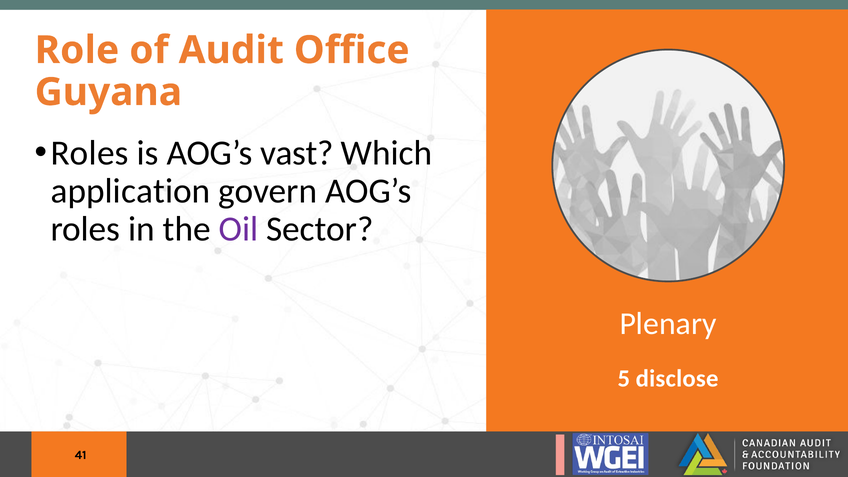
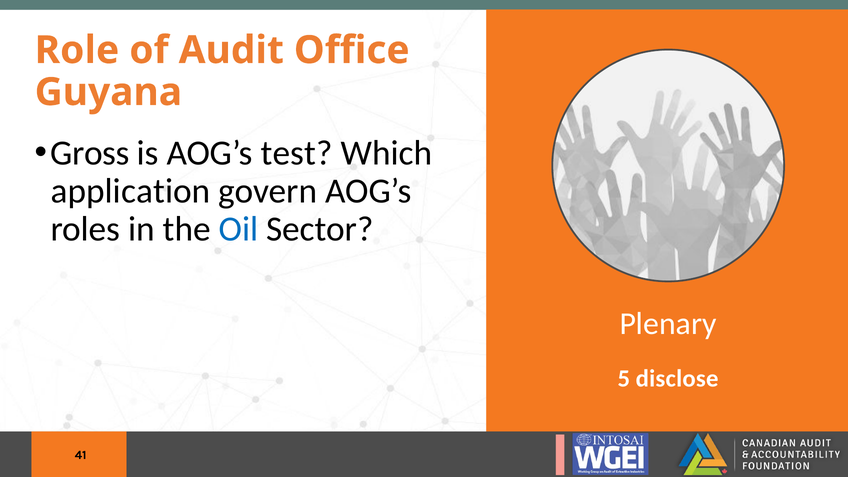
Roles: Roles -> Gross (90, 153)
vast: vast -> test (297, 153)
Oil colour: purple -> blue (238, 229)
